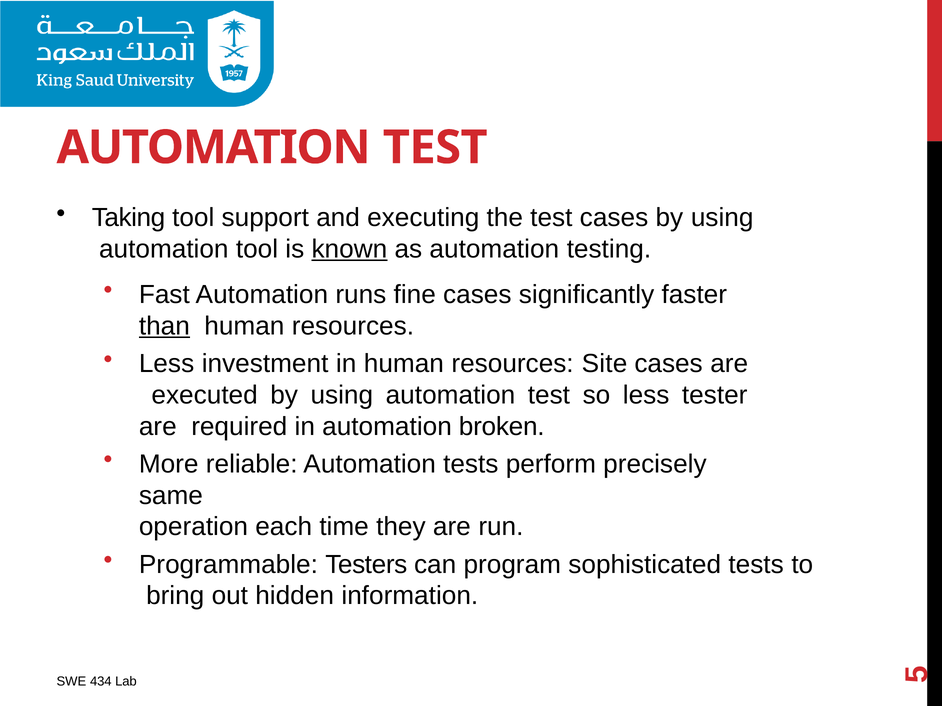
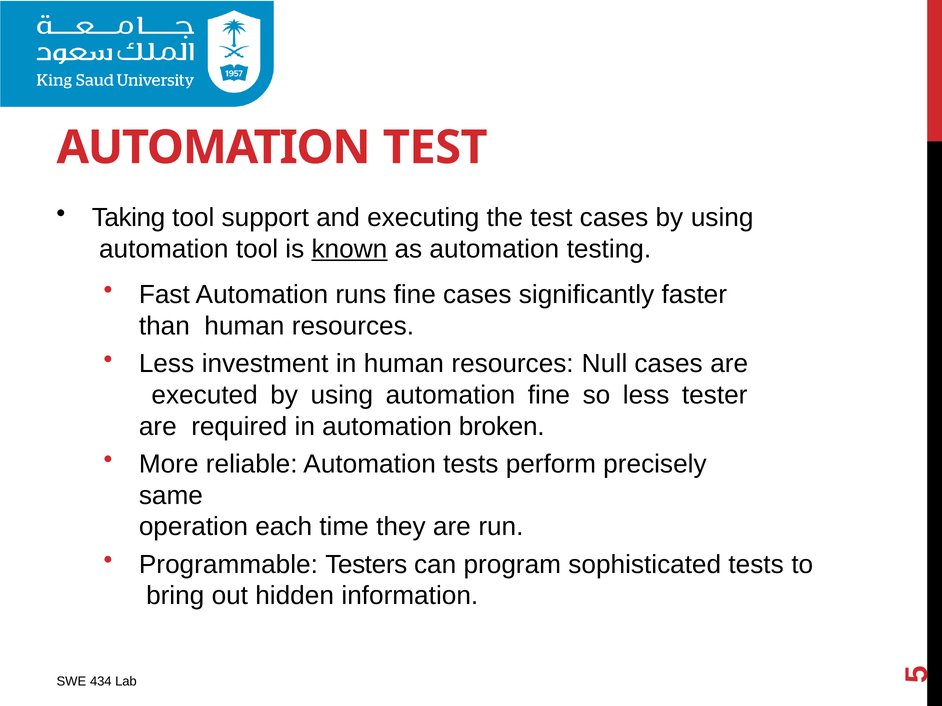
than underline: present -> none (164, 326)
Site: Site -> Null (605, 364)
using automation test: test -> fine (549, 395)
